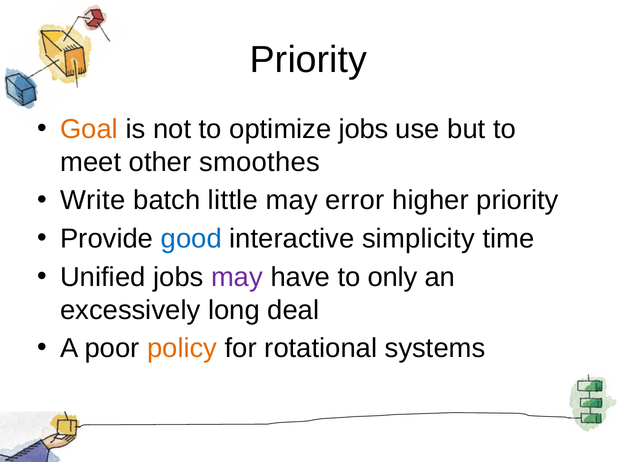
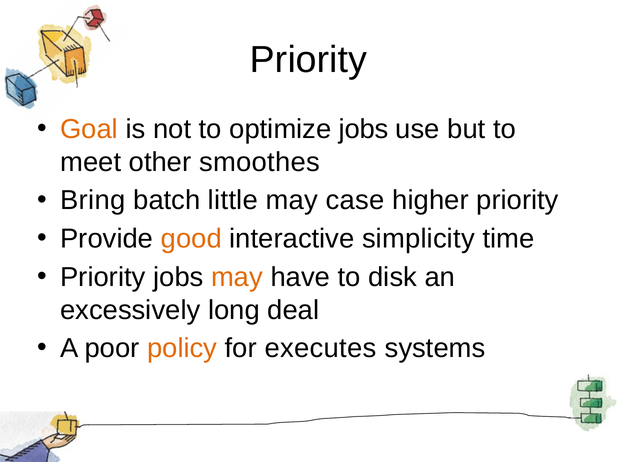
Write: Write -> Bring (93, 201)
error: error -> case (355, 201)
good colour: blue -> orange (191, 239)
Unified: Unified -> Priority (103, 278)
may colour: purple -> orange (237, 278)
only: only -> disk (393, 278)
rotational: rotational -> executes (321, 349)
